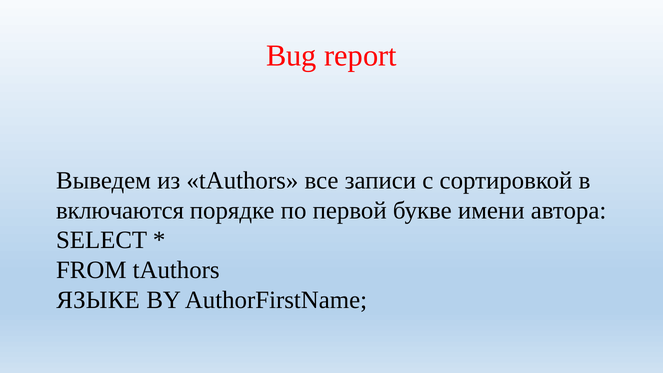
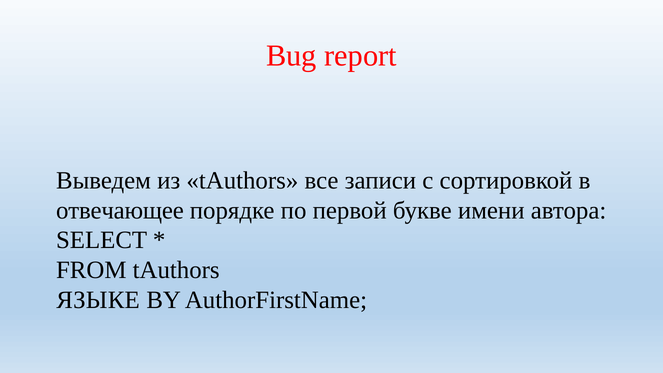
включаются: включаются -> отвечающее (120, 210)
